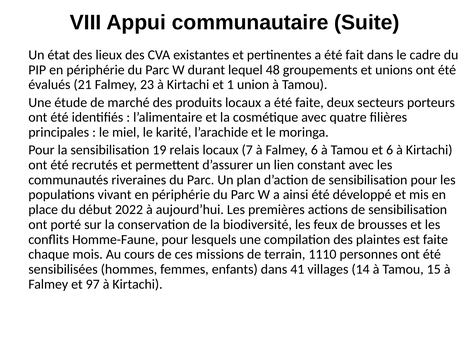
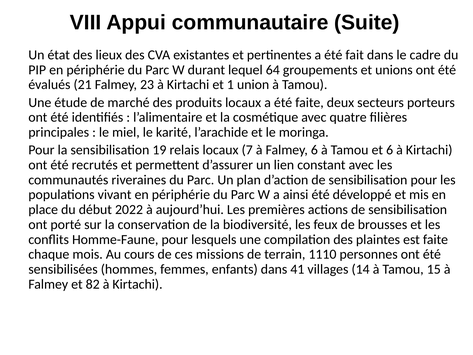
48: 48 -> 64 (273, 70)
97: 97 -> 82 (93, 284)
